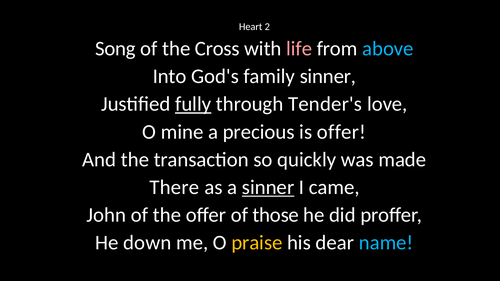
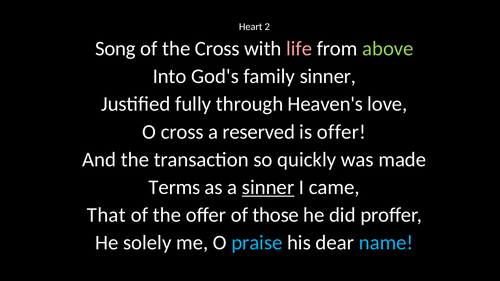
above colour: light blue -> light green (388, 49)
fully underline: present -> none (193, 104)
Tender's: Tender's -> Heaven's (325, 104)
O mine: mine -> cross (182, 132)
precious: precious -> reserved (259, 132)
There: There -> Terms (174, 187)
John: John -> That (106, 215)
down: down -> solely (147, 243)
praise colour: yellow -> light blue (257, 243)
